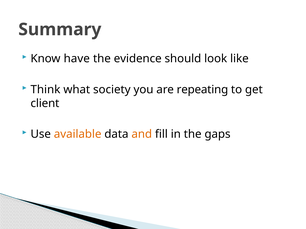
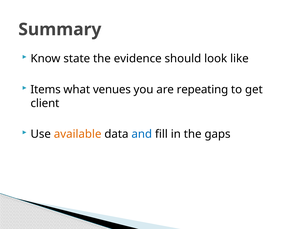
have: have -> state (77, 59)
Think: Think -> Items (46, 90)
society: society -> venues (112, 90)
and colour: orange -> blue (142, 134)
